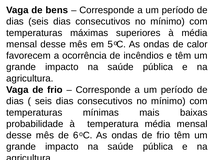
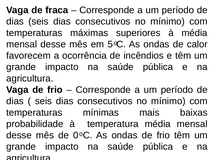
bens: bens -> fraca (57, 10)
6: 6 -> 0 (76, 136)
